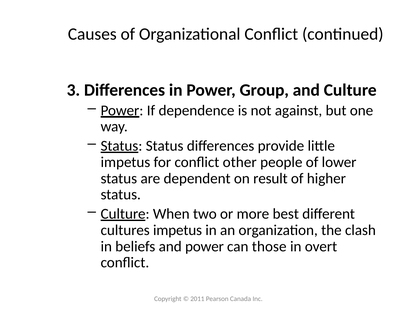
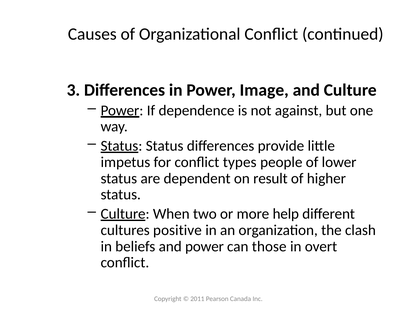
Group: Group -> Image (264, 90)
other: other -> types (240, 162)
best: best -> help (286, 214)
cultures impetus: impetus -> positive (177, 230)
